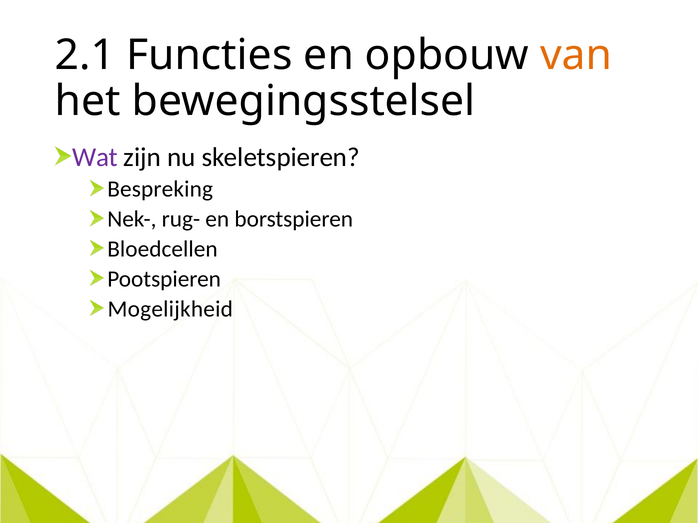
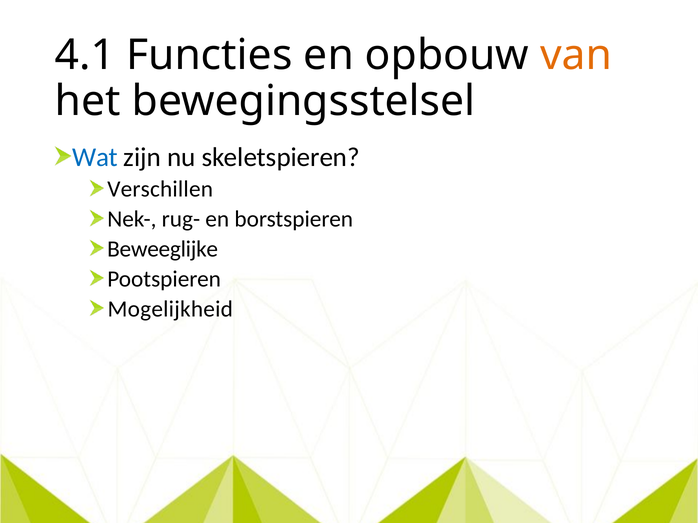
2.1: 2.1 -> 4.1 (85, 55)
Wat colour: purple -> blue (95, 157)
Bespreking: Bespreking -> Verschillen (160, 189)
Bloedcellen: Bloedcellen -> Beweeglijke (163, 249)
